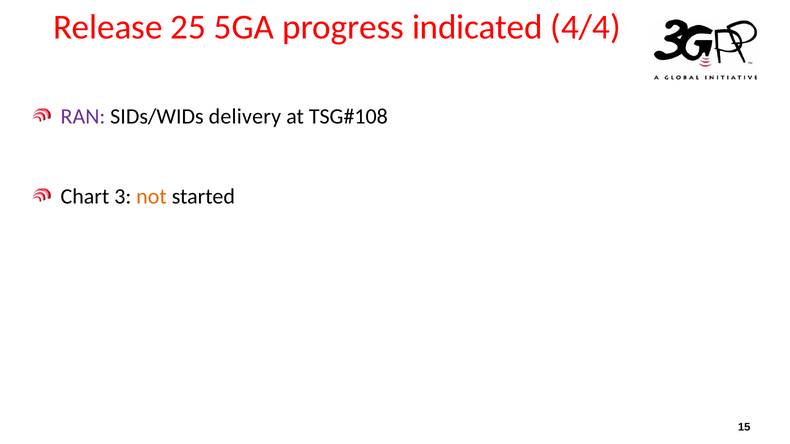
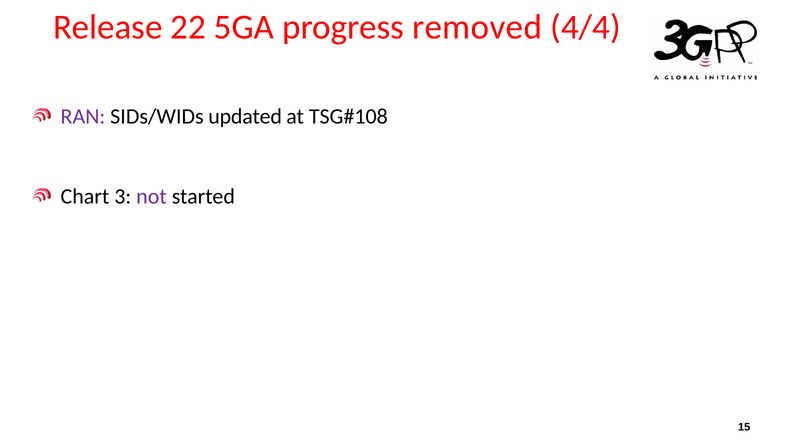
25: 25 -> 22 (188, 27)
indicated: indicated -> removed (477, 27)
delivery: delivery -> updated (245, 117)
not colour: orange -> purple (151, 197)
